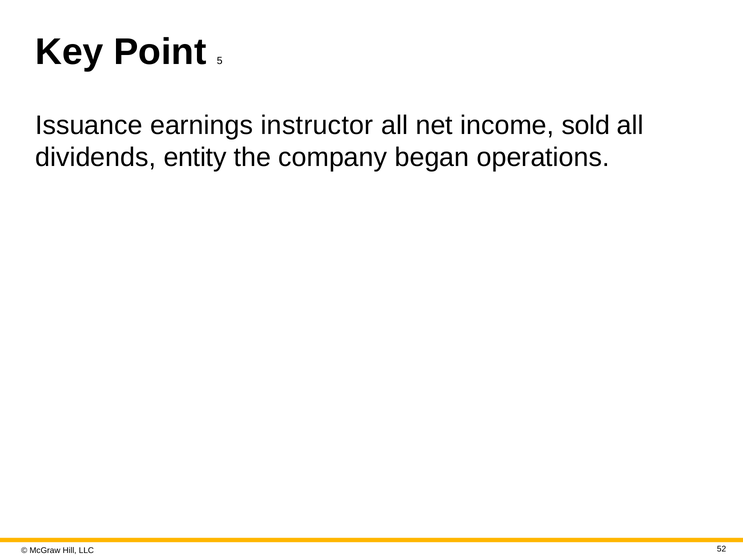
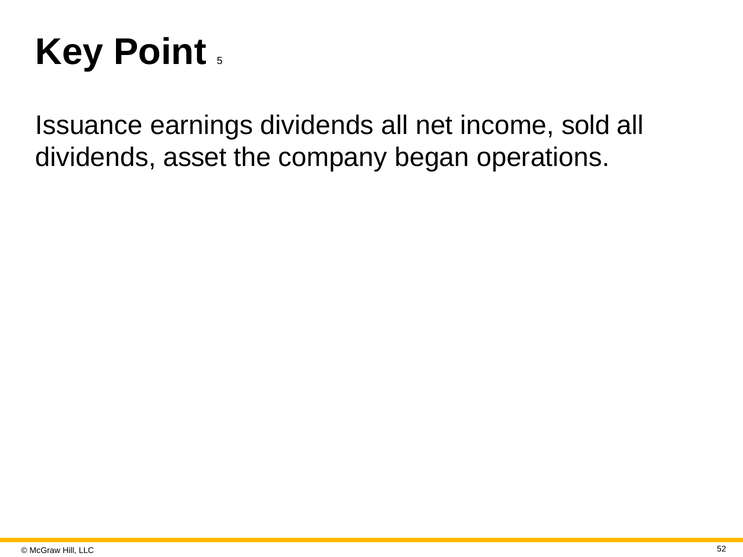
earnings instructor: instructor -> dividends (317, 125)
entity: entity -> asset (195, 158)
